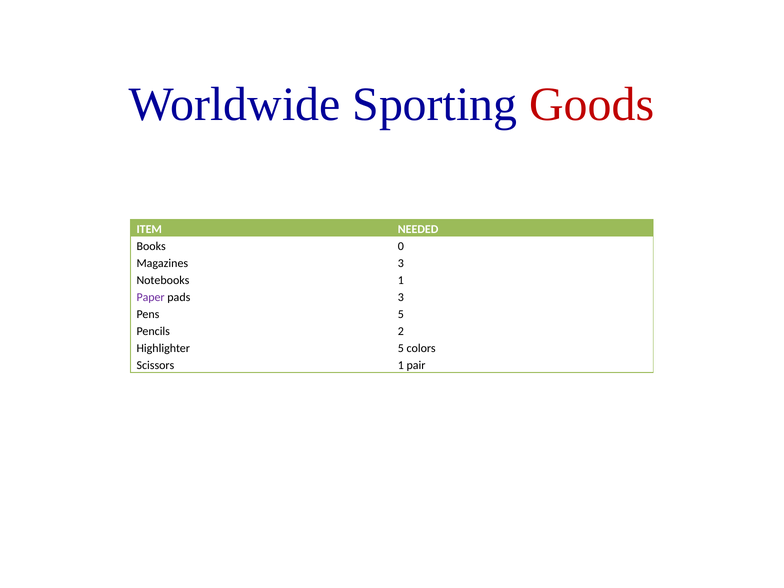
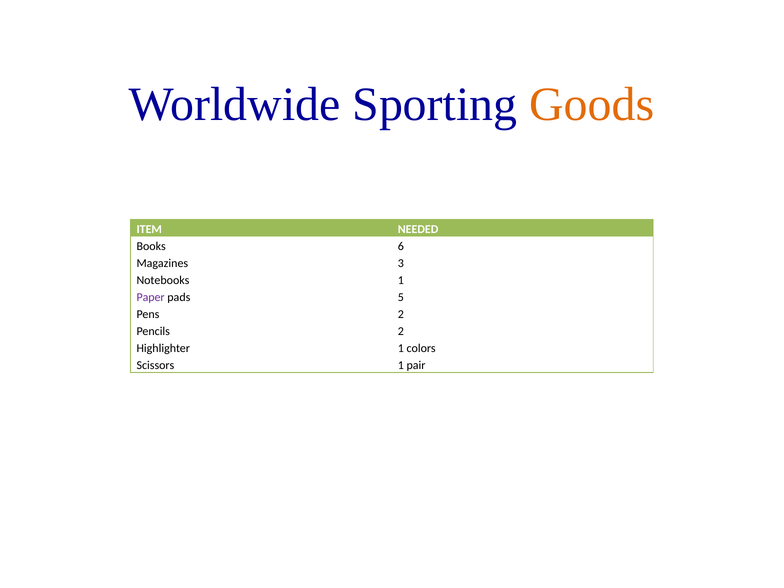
Goods colour: red -> orange (592, 105)
0: 0 -> 6 (401, 246)
pads 3: 3 -> 5 (401, 297)
Pens 5: 5 -> 2 (401, 314)
Highlighter 5: 5 -> 1 (401, 348)
